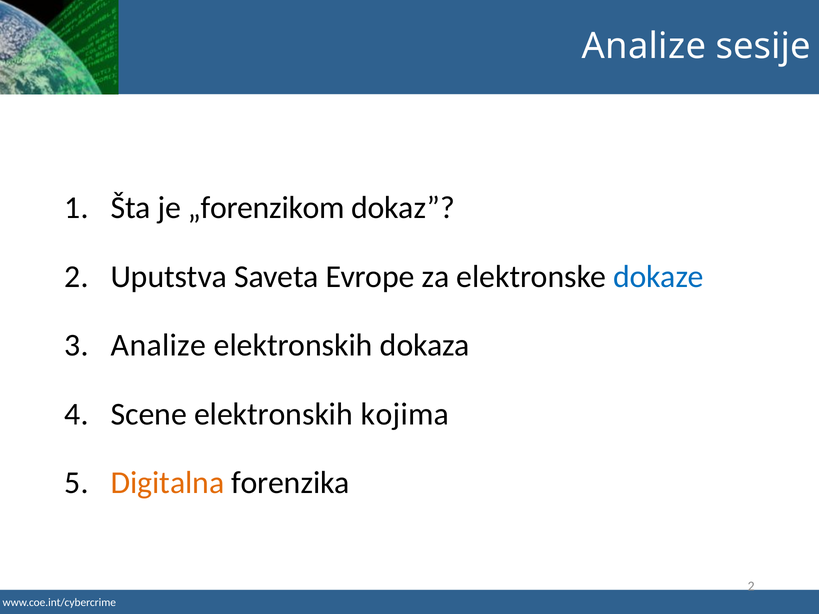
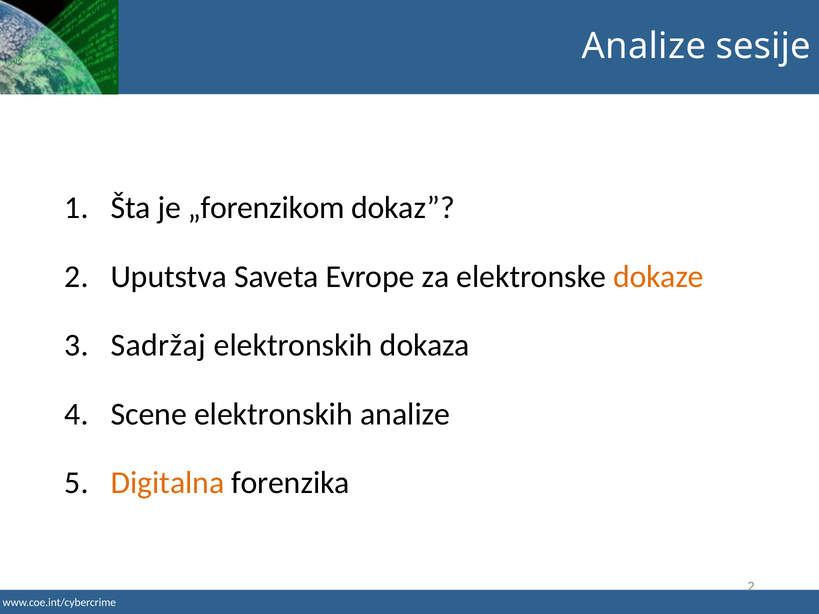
dokaze colour: blue -> orange (658, 277)
Analize: Analize -> Sadržaj (158, 346)
elektronskih kojima: kojima -> analize (405, 414)
